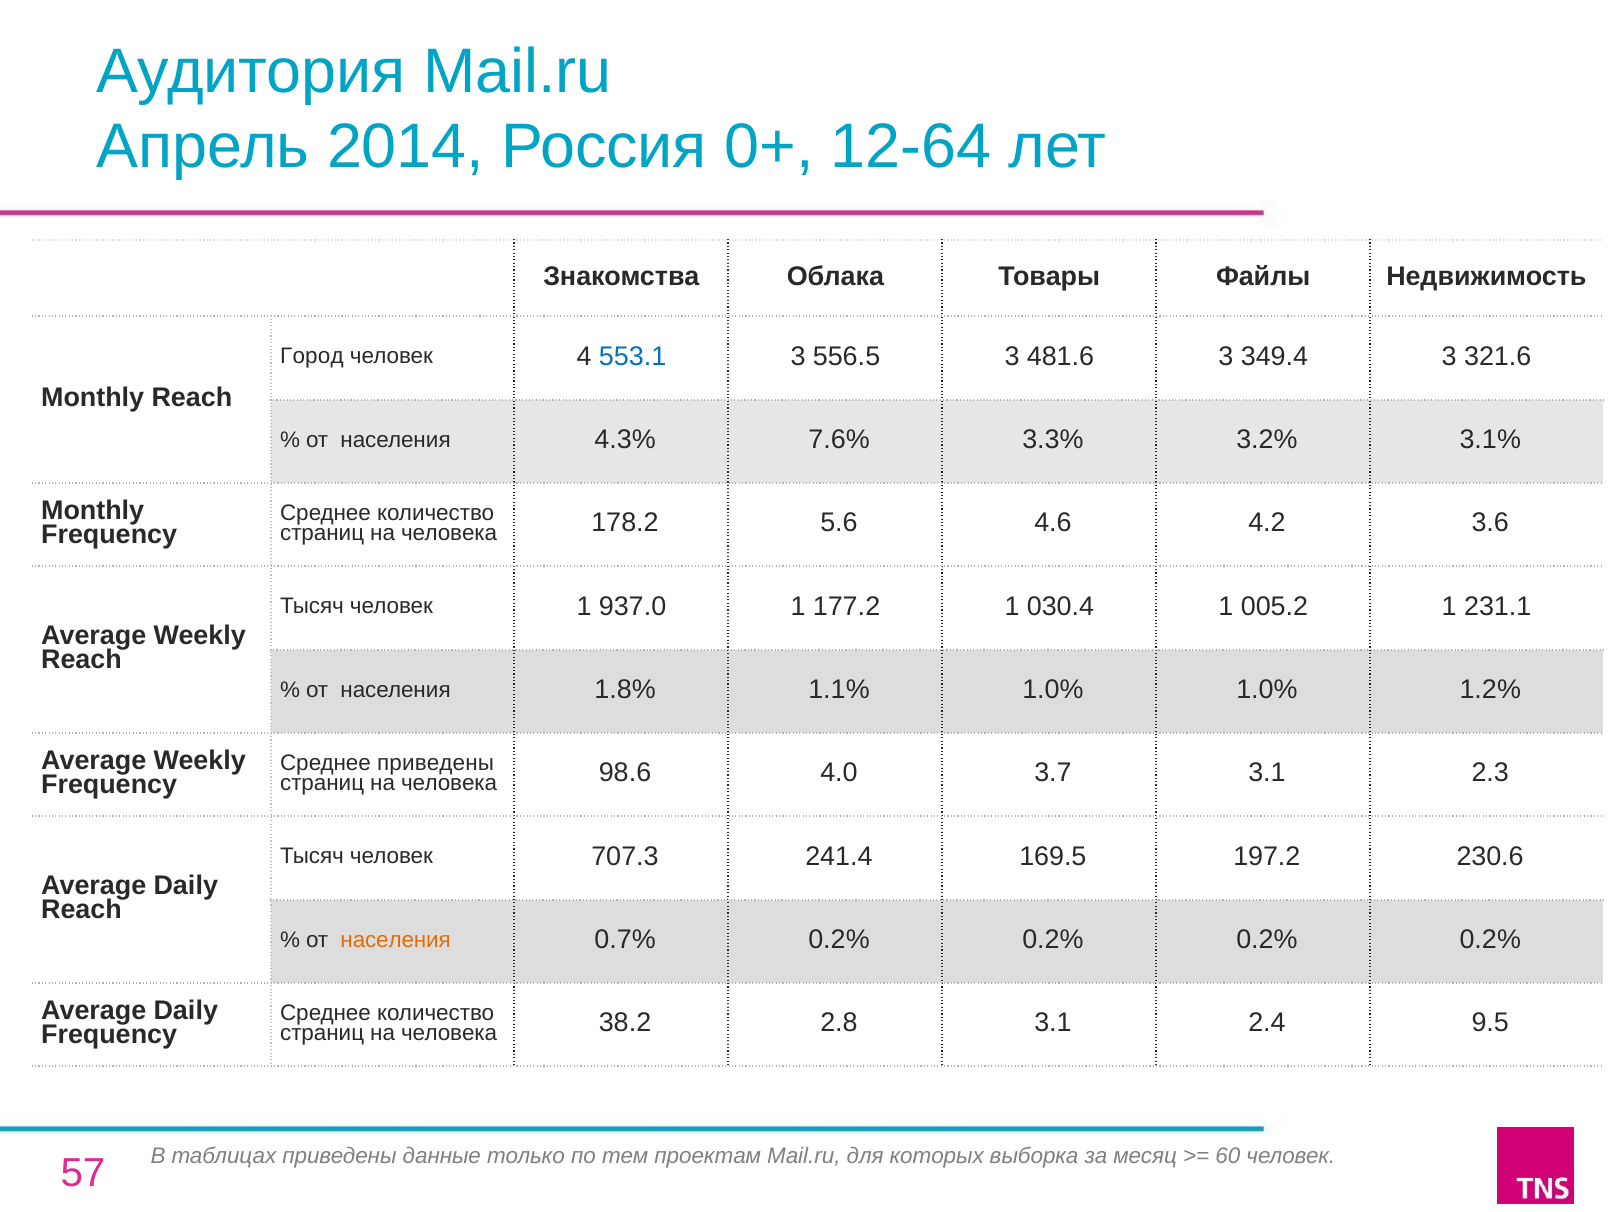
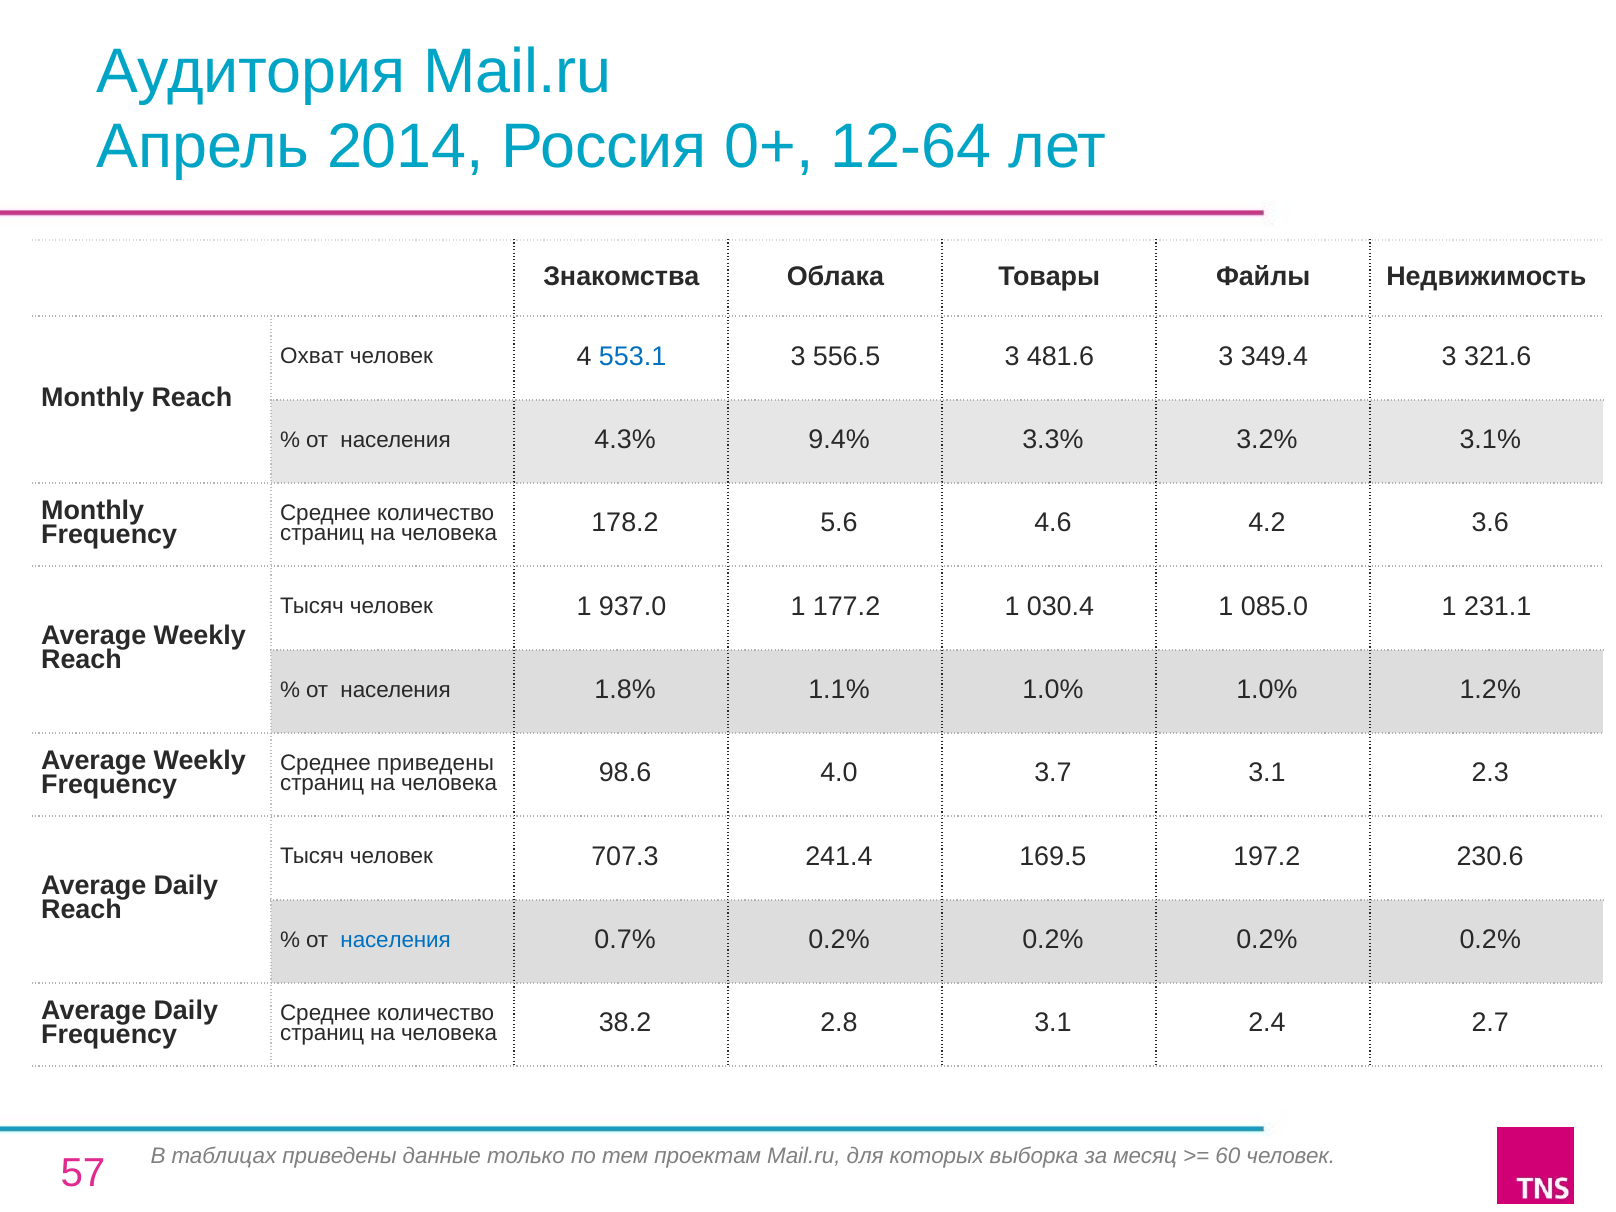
Город: Город -> Охват (312, 356)
7.6%: 7.6% -> 9.4% (839, 440)
005.2: 005.2 -> 085.0 (1274, 606)
населения colour: orange -> blue (396, 940)
9.5: 9.5 -> 2.7 (1490, 1023)
